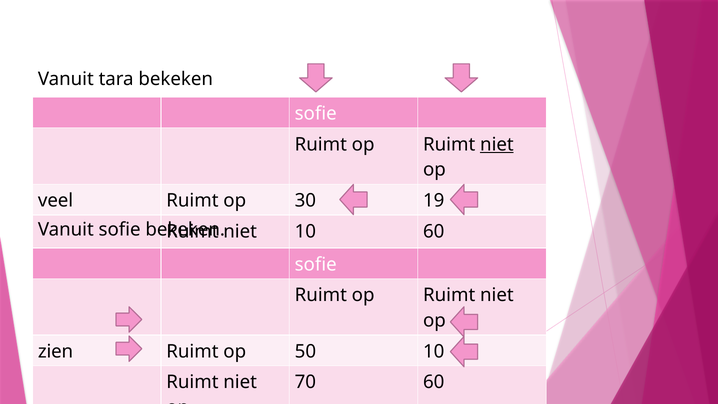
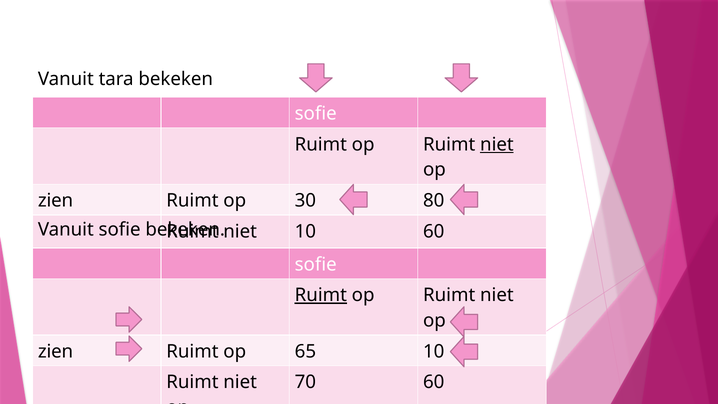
veel: veel -> zien (56, 201)
19: 19 -> 80 (434, 201)
Ruimt underline: none -> present (321, 295)
50: 50 -> 65 (305, 351)
